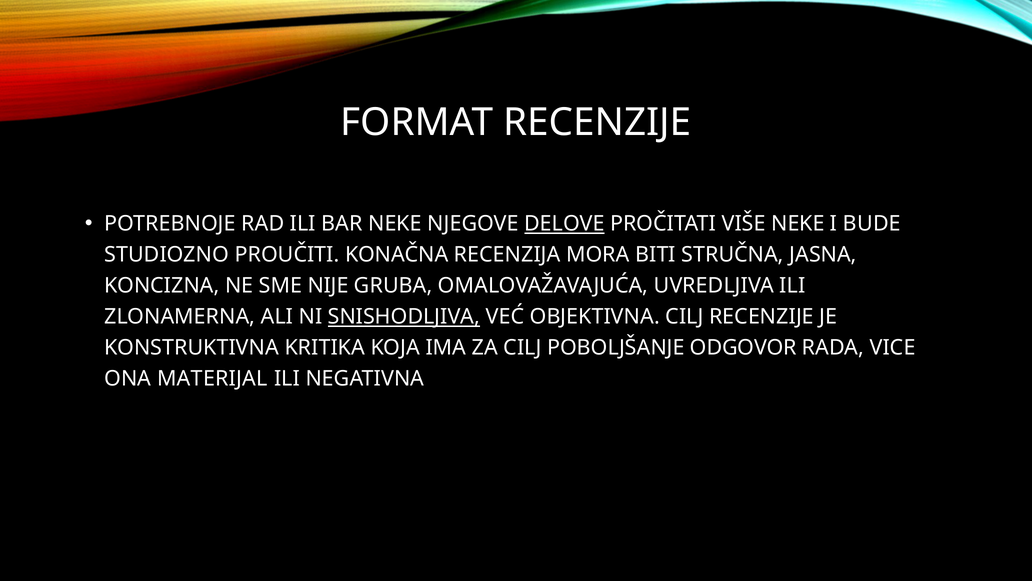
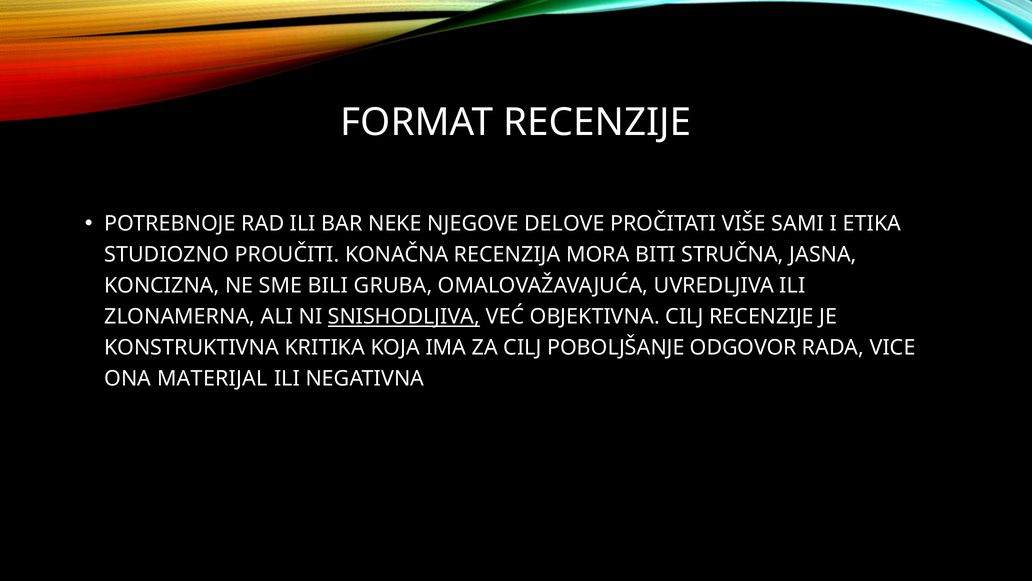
DELOVE underline: present -> none (564, 224)
VIŠE NEKE: NEKE -> SAMI (798, 224)
BUDE: BUDE -> ETIKA (872, 224)
NIJE: NIJE -> BILI (328, 286)
